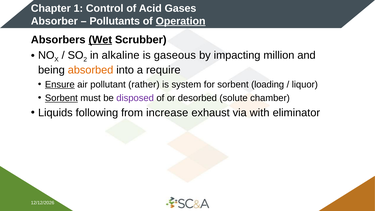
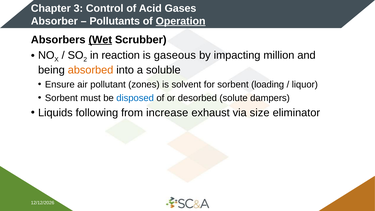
1: 1 -> 3 (78, 8)
alkaline: alkaline -> reaction (121, 55)
require: require -> soluble (163, 70)
Ensure underline: present -> none (60, 85)
rather: rather -> zones (144, 85)
system: system -> solvent (186, 85)
Sorbent underline: present -> none (61, 98)
disposed colour: purple -> blue (135, 98)
chamber: chamber -> dampers (270, 98)
with: with -> size (260, 113)
